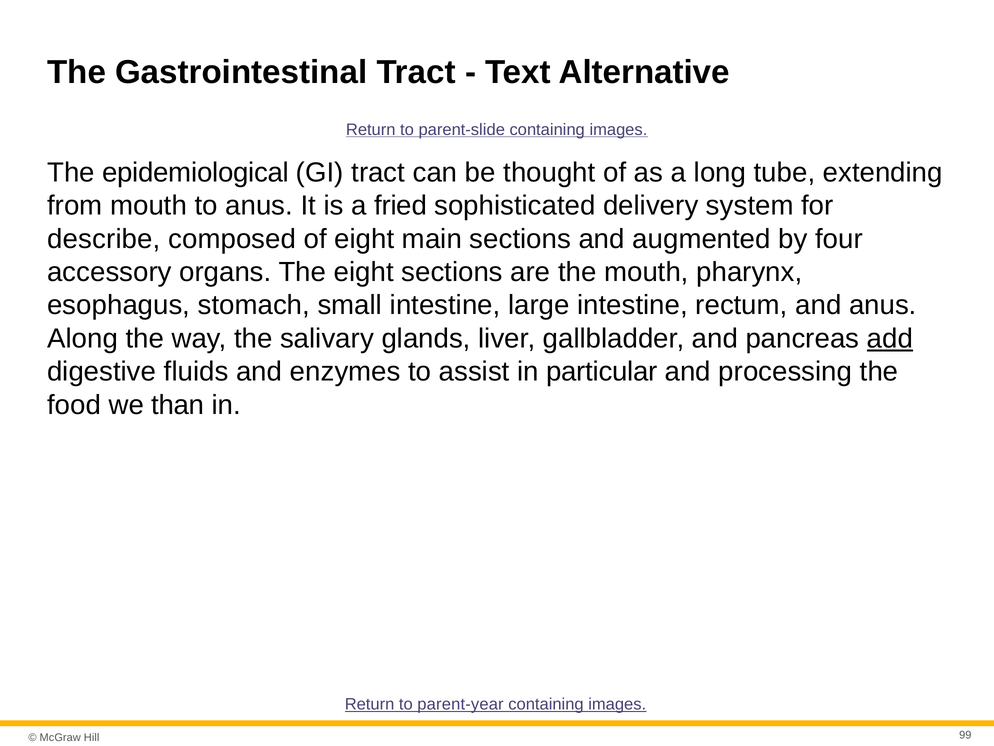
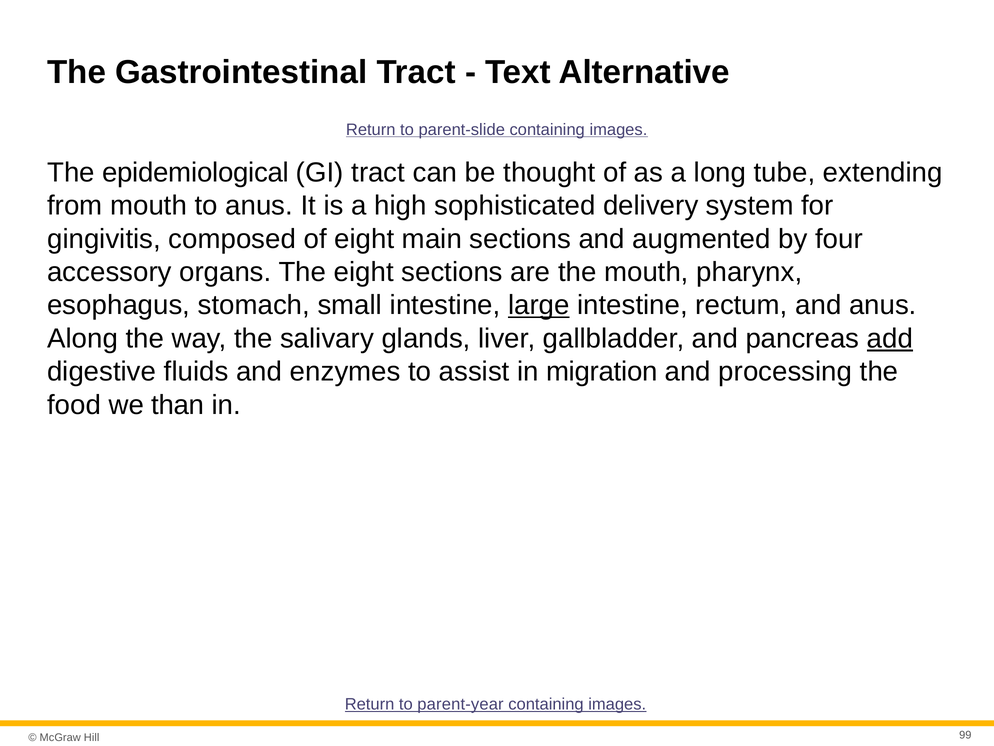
fried: fried -> high (400, 206)
describe: describe -> gingivitis (104, 239)
large underline: none -> present (539, 305)
particular: particular -> migration (602, 371)
